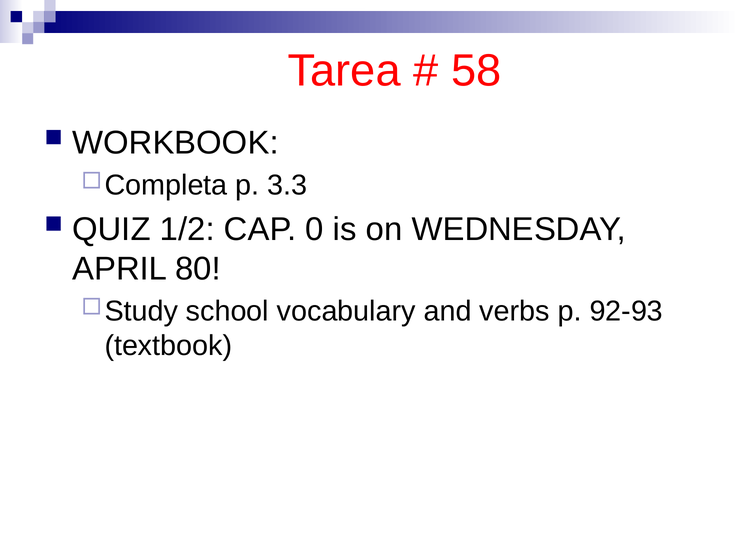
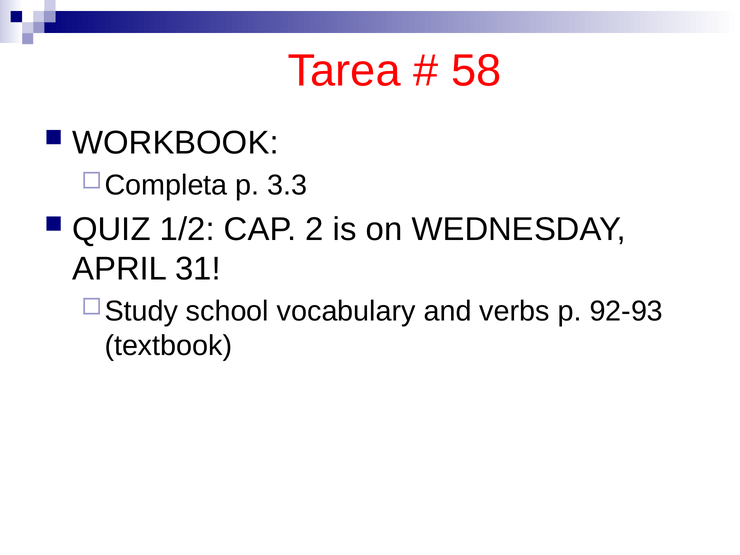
0: 0 -> 2 (315, 229)
80: 80 -> 31 (198, 269)
